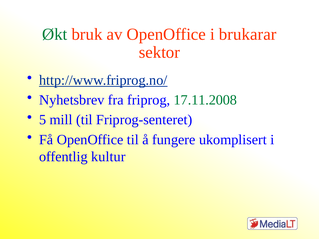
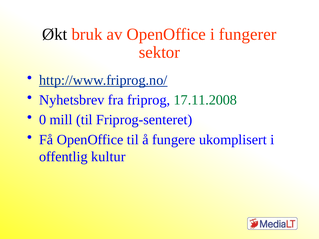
Økt colour: green -> black (55, 34)
brukarar: brukarar -> fungerer (248, 34)
5: 5 -> 0 (43, 120)
